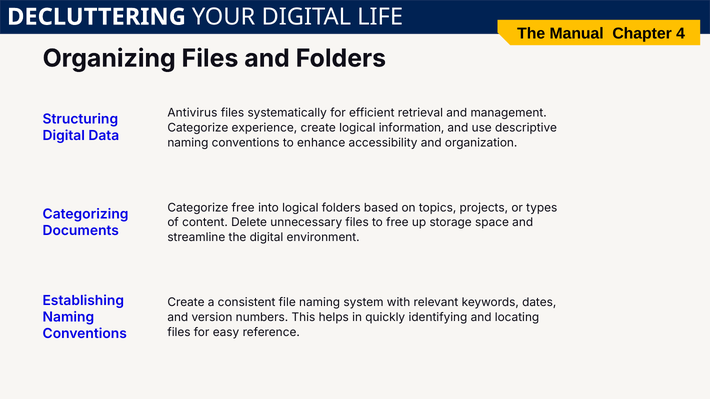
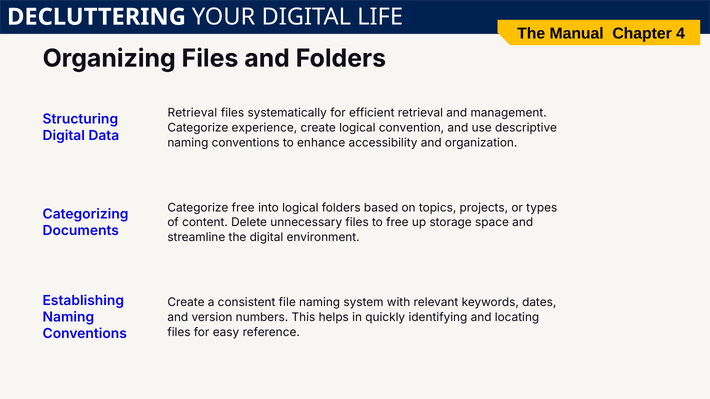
Antivirus: Antivirus -> Retrieval (192, 113)
information: information -> convention (412, 128)
